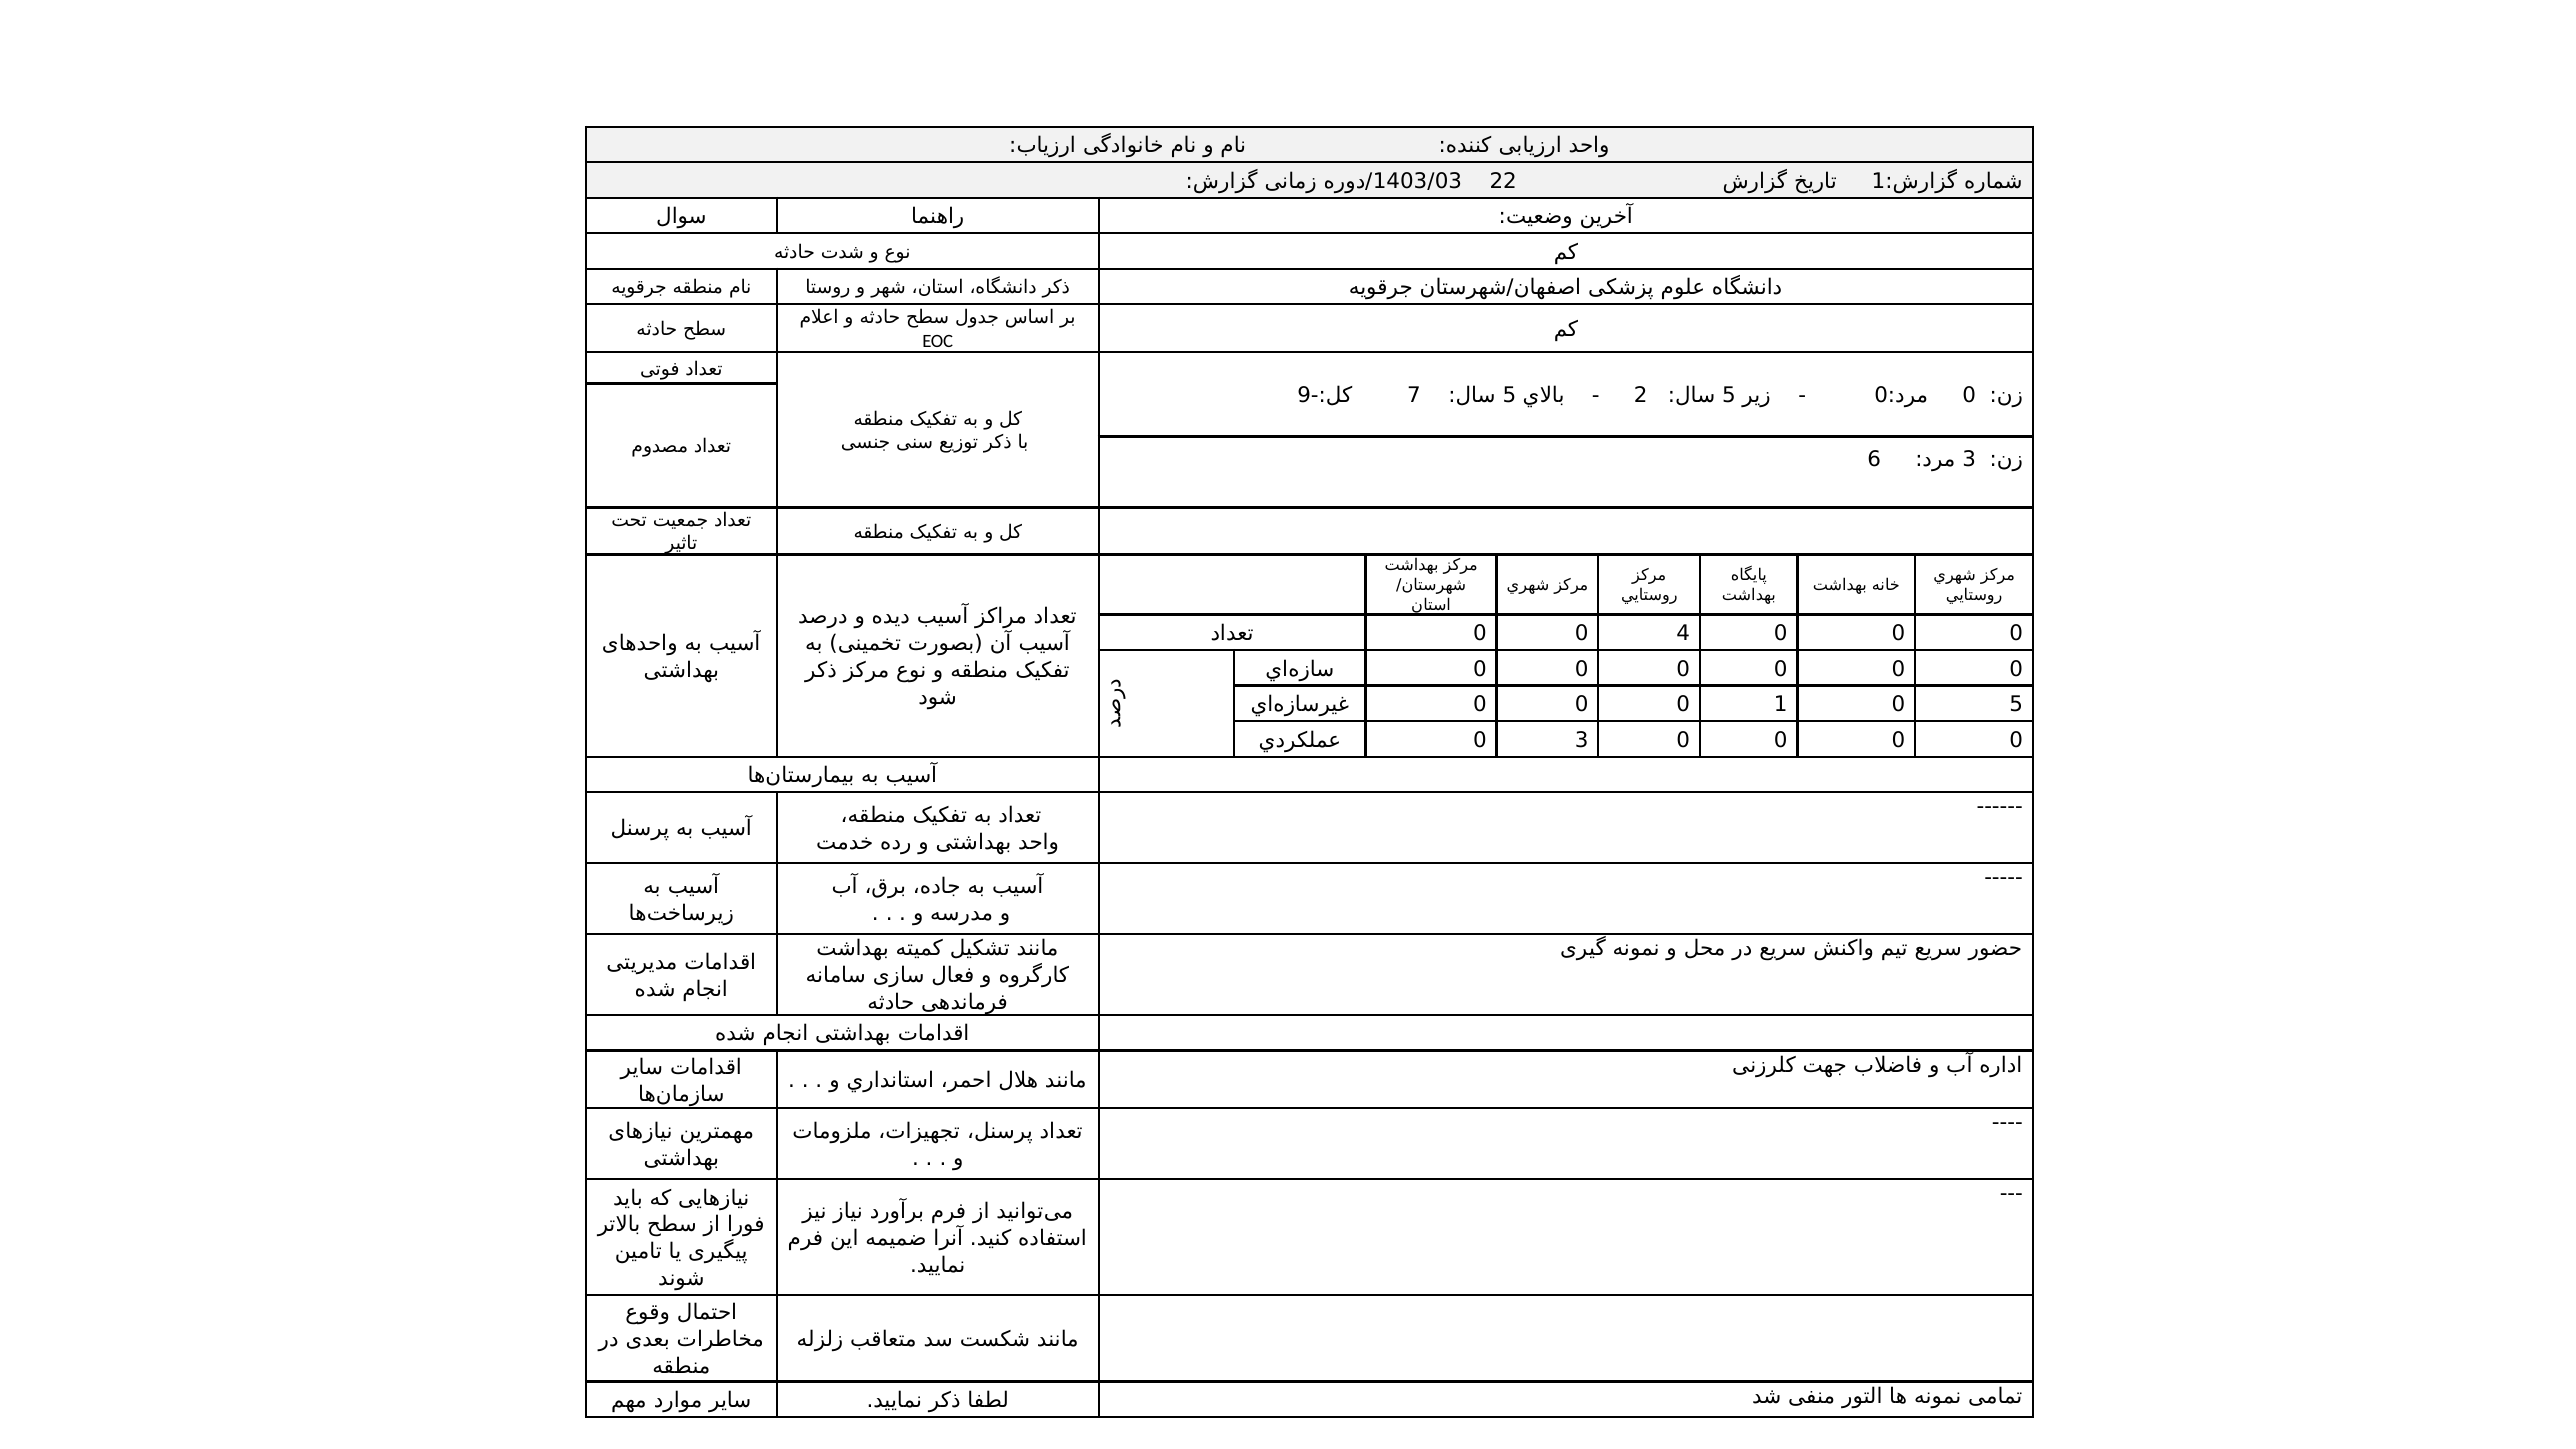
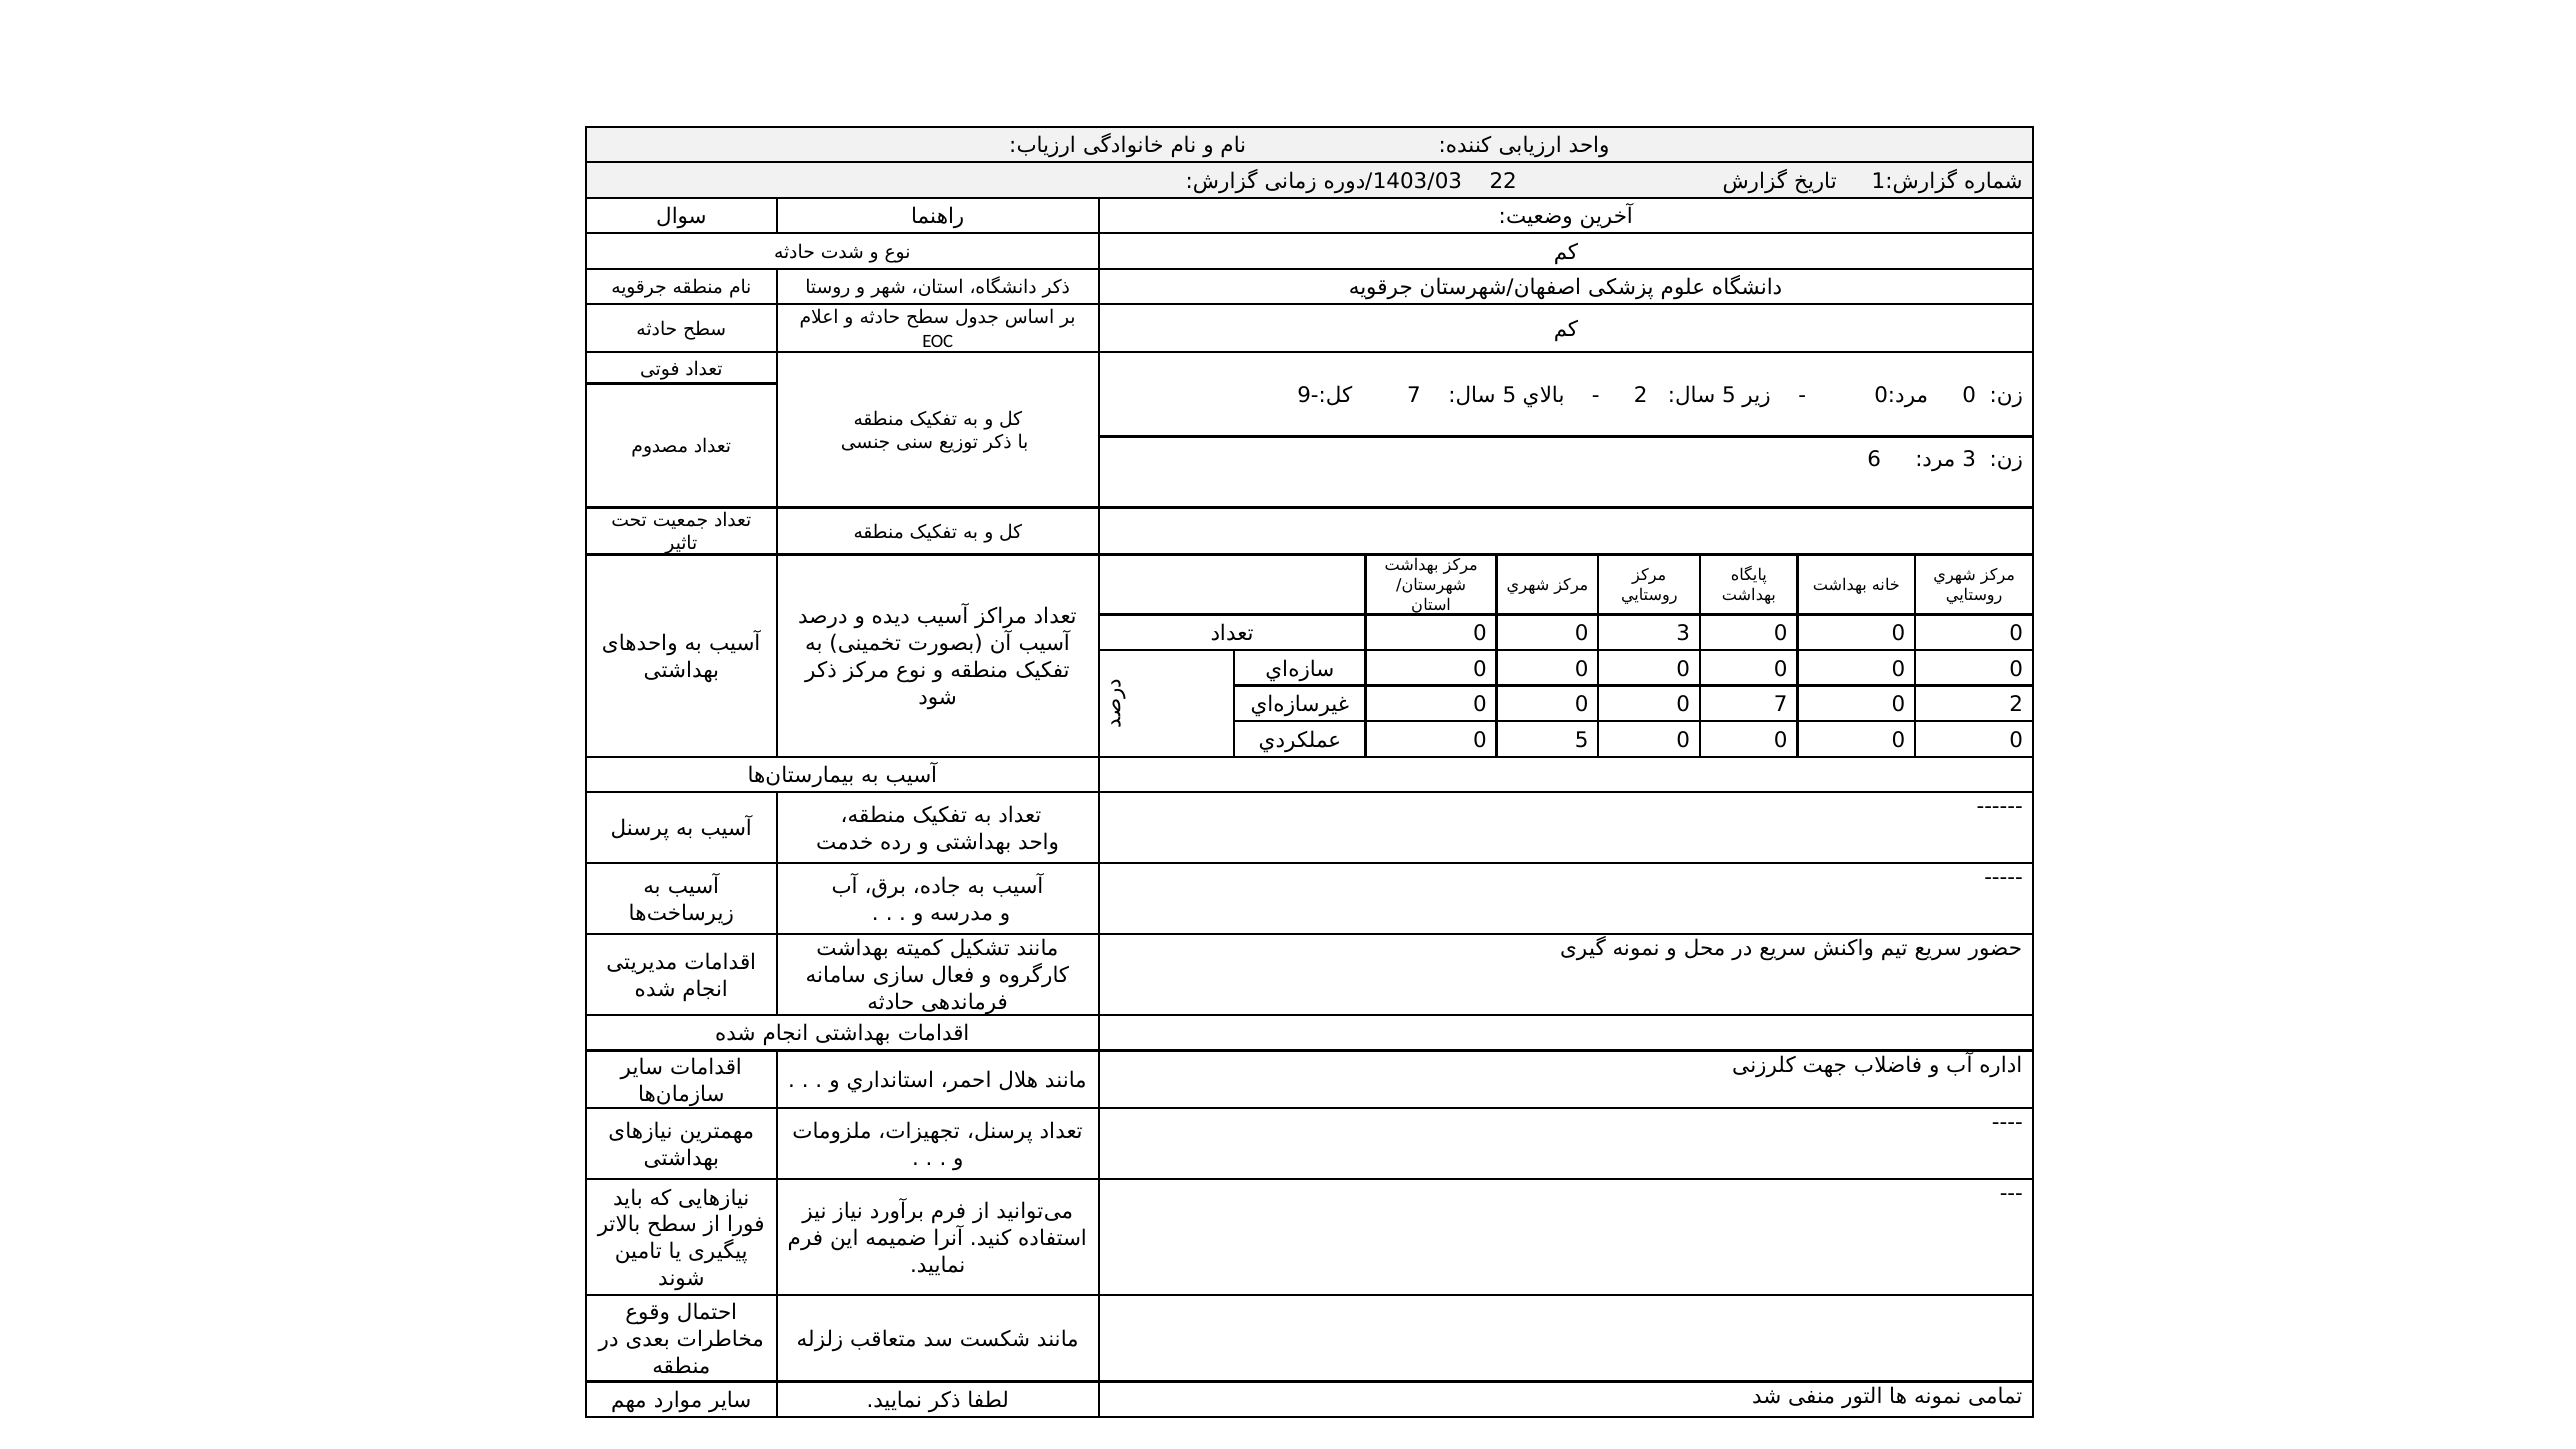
0 4: 4 -> 3 (1683, 634)
0 1: 1 -> 7 (1781, 705)
0 5: 5 -> 2 (2016, 705)
0 3: 3 -> 5 (1582, 740)
